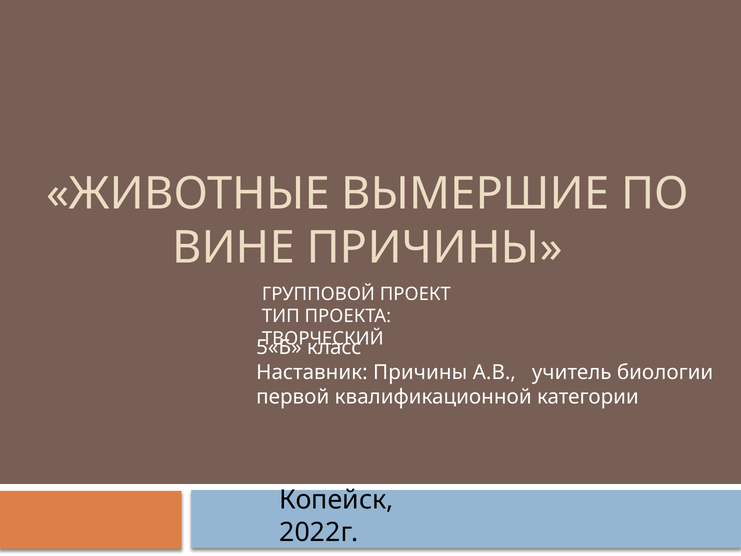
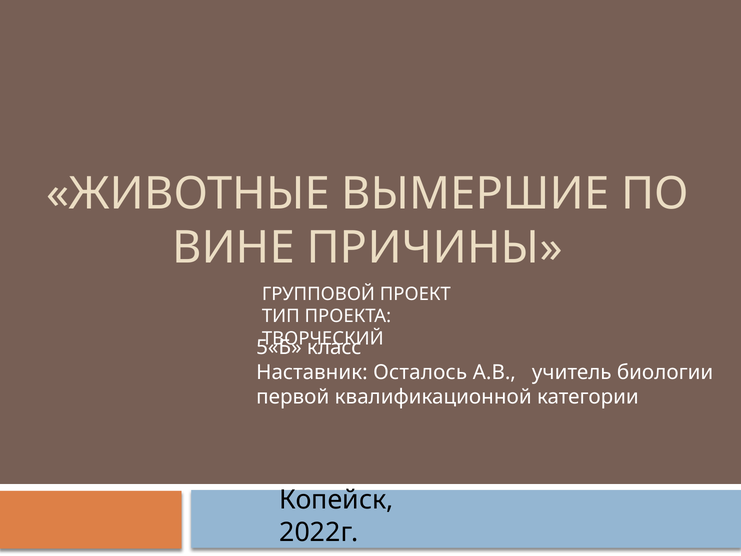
Наставник Причины: Причины -> Осталось (420, 372)
